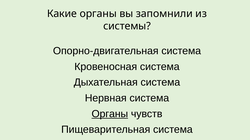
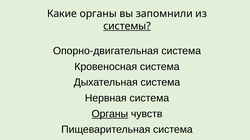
системы underline: none -> present (127, 26)
